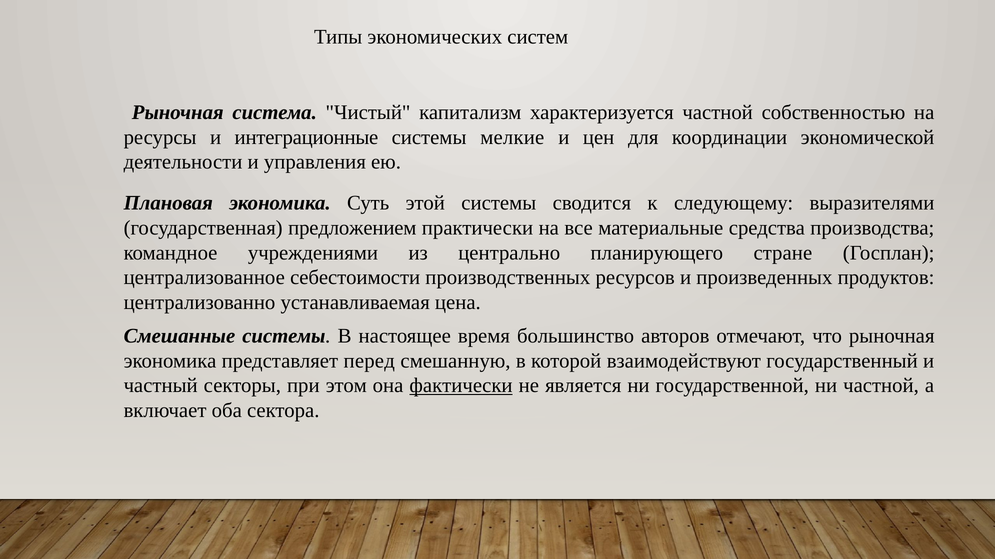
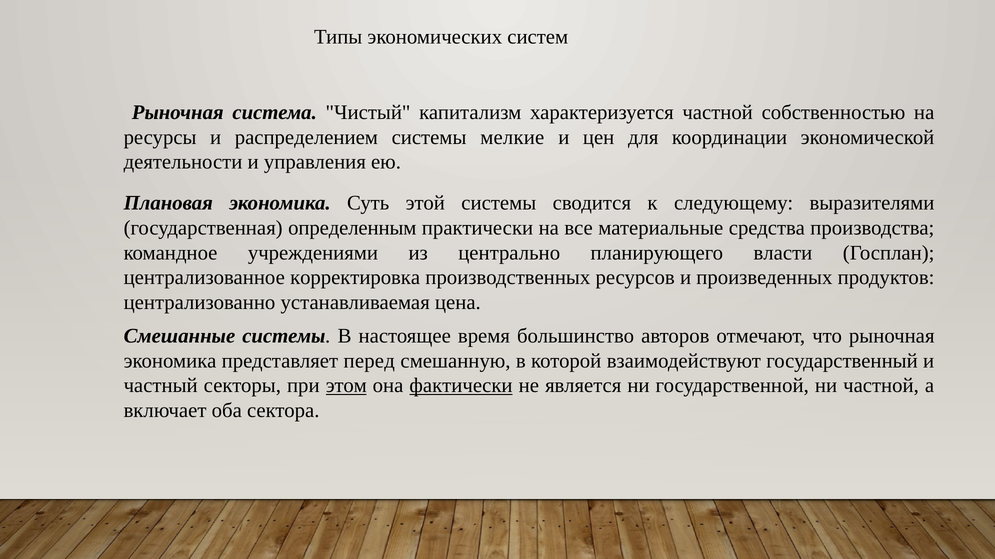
интеграционные: интеграционные -> распределением (306, 137)
предложением: предложением -> определенным (352, 228)
стране: стране -> власти (783, 253)
себестоимости: себестоимости -> корректировка (355, 278)
этом underline: none -> present (346, 386)
